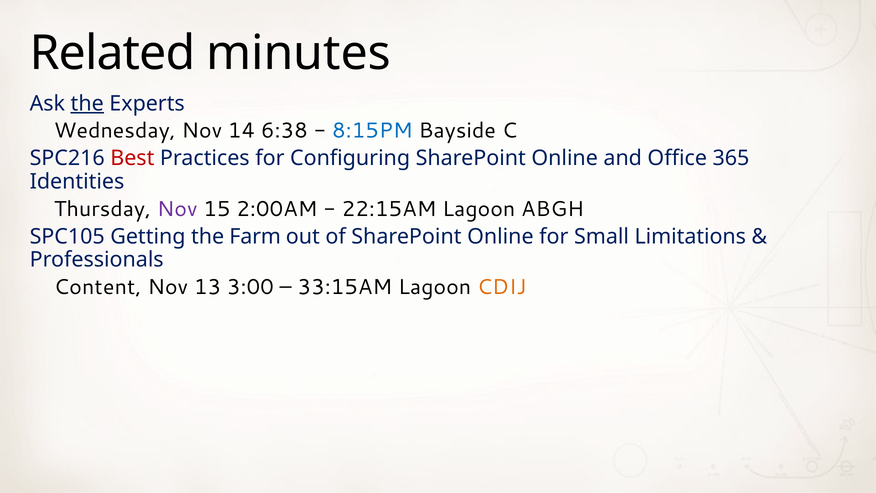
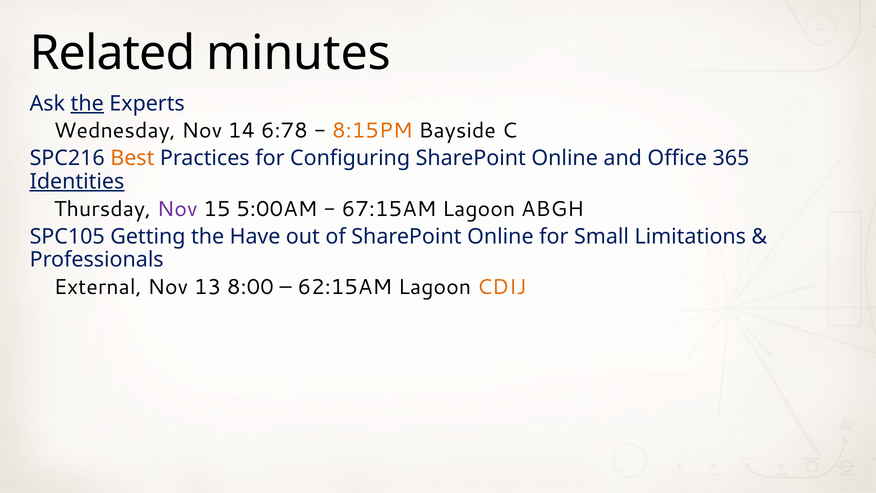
6:38: 6:38 -> 6:78 (284, 131)
8:15PM colour: blue -> orange (372, 131)
Best colour: red -> orange (132, 158)
Identities underline: none -> present (77, 181)
2:00AM: 2:00AM -> 5:00AM (277, 209)
22:15AM: 22:15AM -> 67:15AM (389, 209)
Farm: Farm -> Have (255, 236)
Content: Content -> External (98, 287)
3:00: 3:00 -> 8:00 (250, 287)
33:15AM: 33:15AM -> 62:15AM (345, 287)
